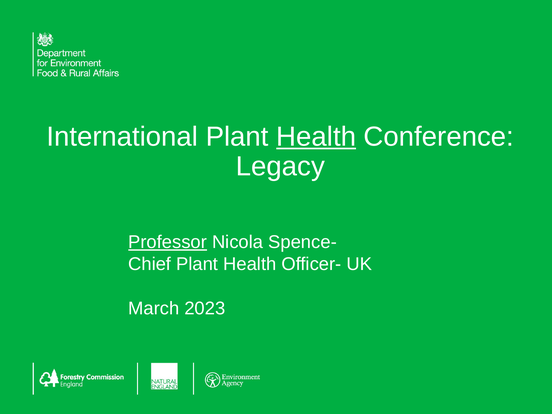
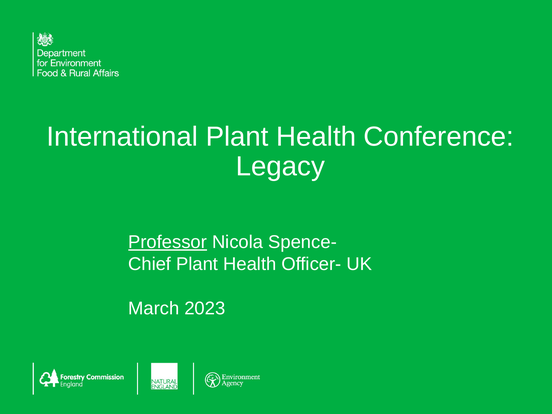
Health underline: present -> none (316, 137)
